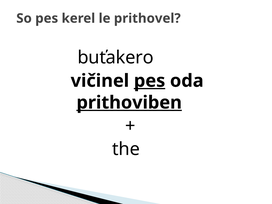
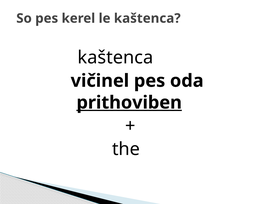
le prithovel: prithovel -> kaštenca (147, 18)
buťakero: buťakero -> kaštenca (115, 58)
pes underline: present -> none (150, 81)
